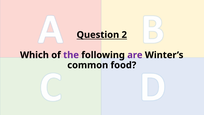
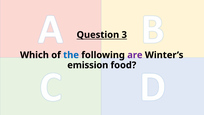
2: 2 -> 3 (124, 35)
the colour: purple -> blue (71, 55)
common: common -> emission (88, 65)
